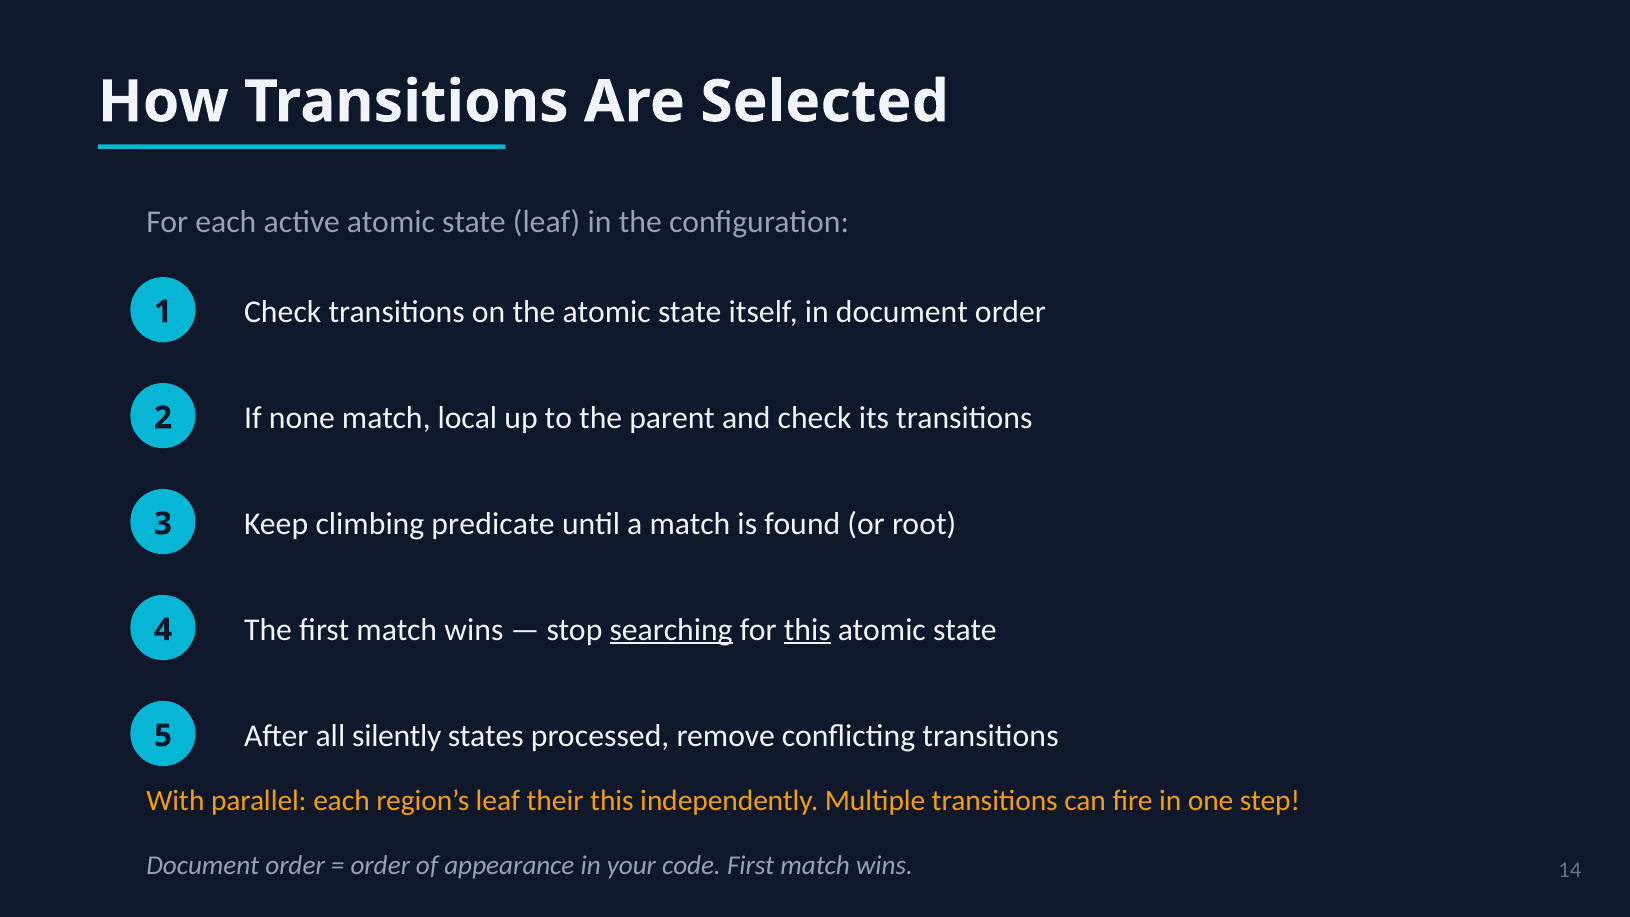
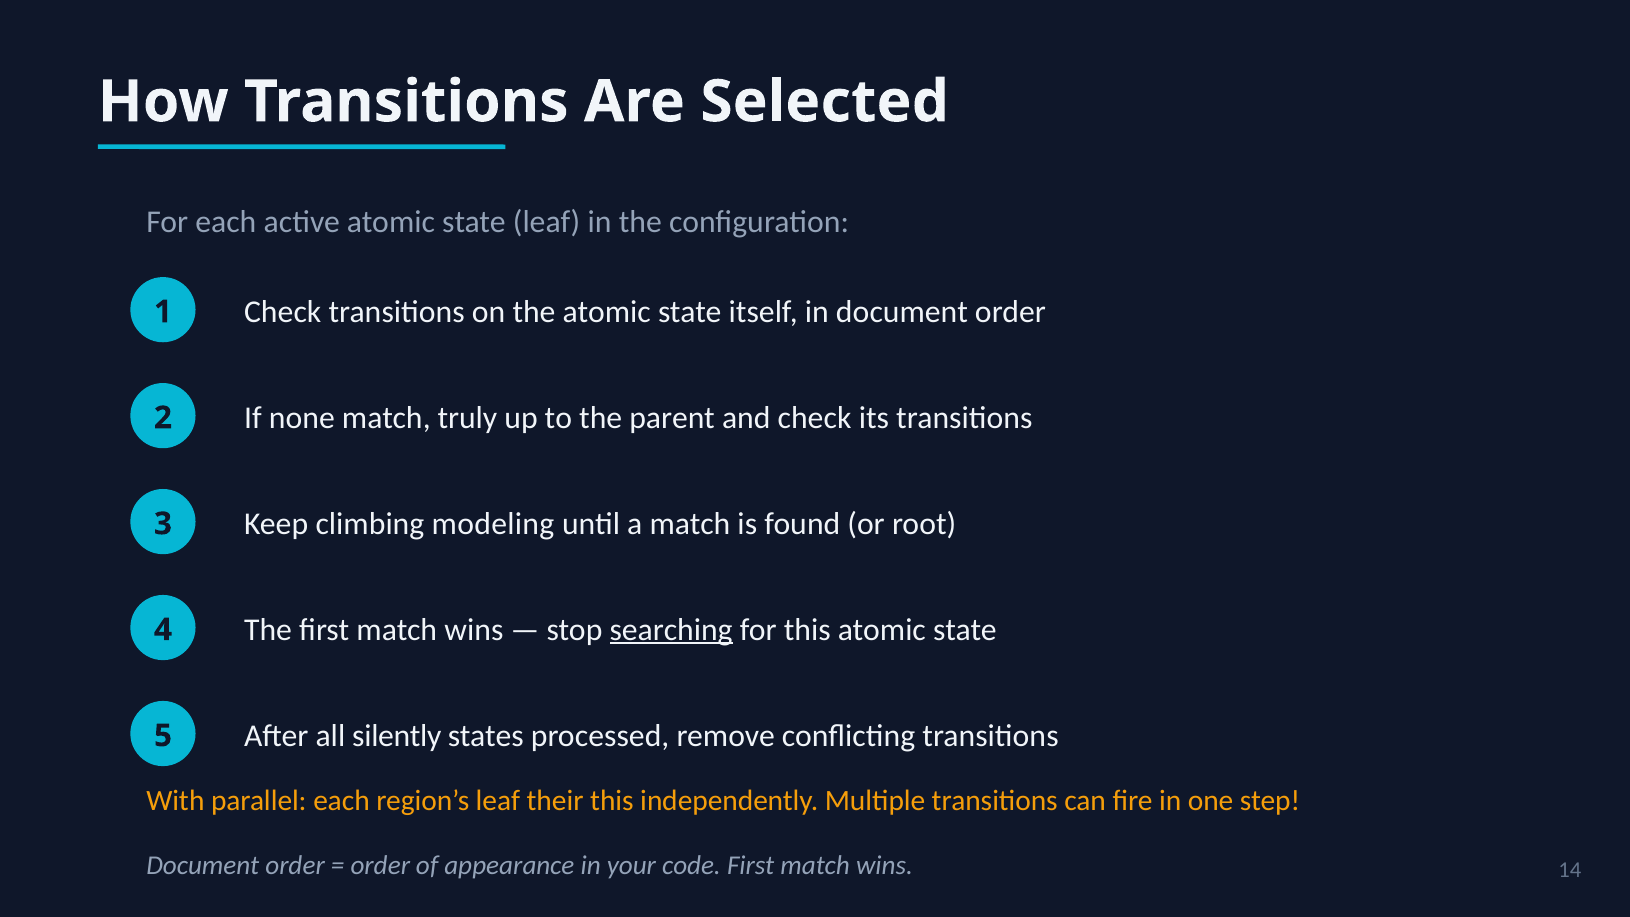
local: local -> truly (467, 418)
predicate: predicate -> modeling (493, 524)
this underline: present -> none (807, 630)
